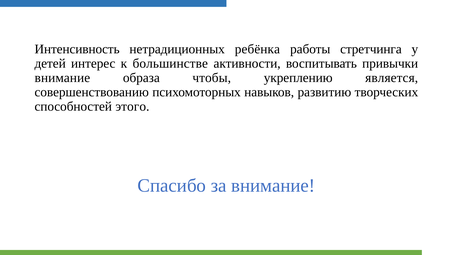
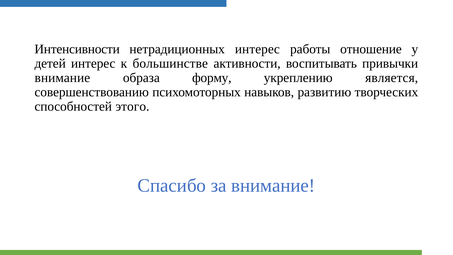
Интенсивность: Интенсивность -> Интенсивности (77, 49)
нетрадиционных ребёнка: ребёнка -> интерес (257, 49)
стретчинга: стретчинга -> отношение (371, 49)
чтобы: чтобы -> форму (212, 78)
